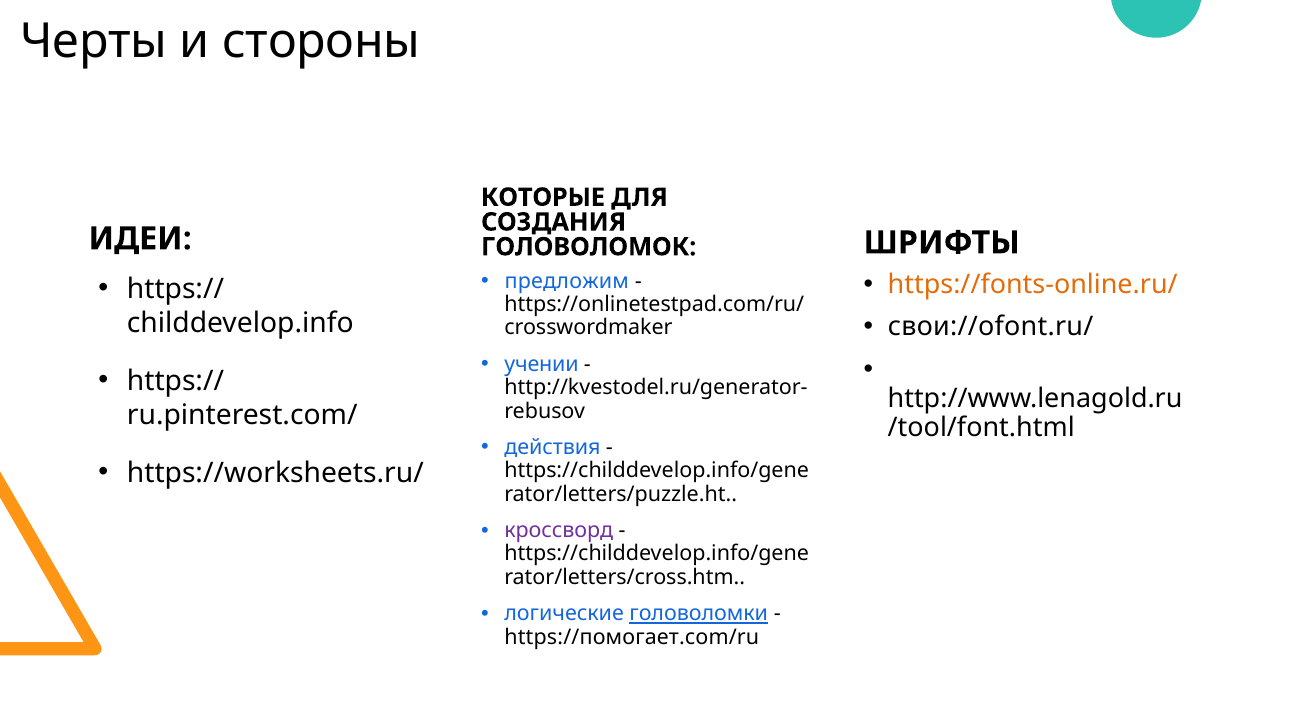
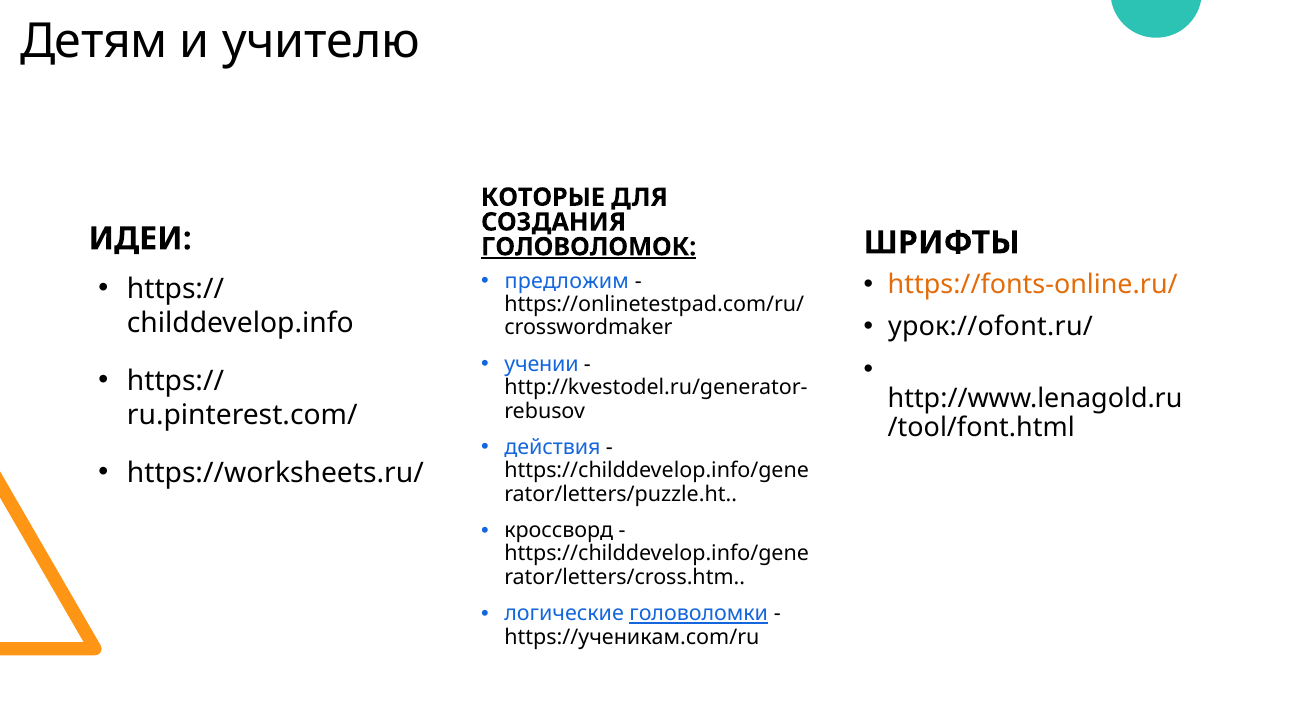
Черты: Черты -> Детям (94, 42)
стороны: стороны -> учителю (321, 42)
ГОЛОВОЛОМОК underline: none -> present (589, 247)
свои://ofont.ru/: свои://ofont.ru/ -> урок://ofont.ru/ (991, 327)
кроссворд colour: purple -> black (559, 531)
https://помогает.com/ru: https://помогает.com/ru -> https://ученикам.com/ru (632, 637)
